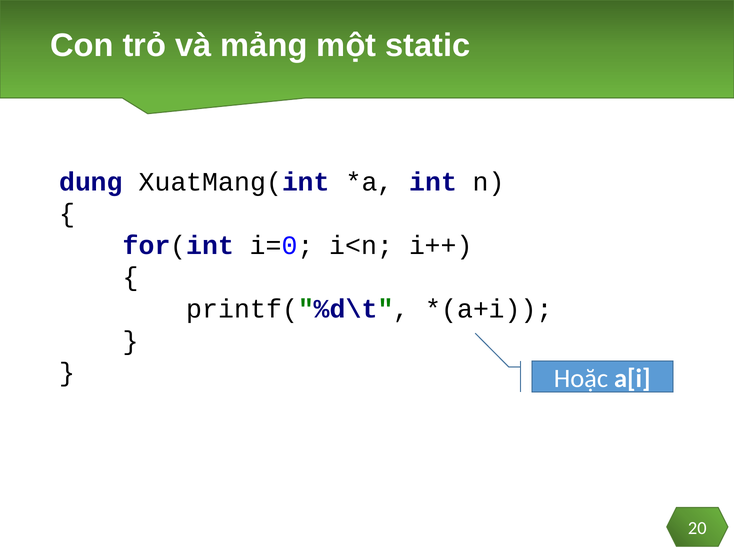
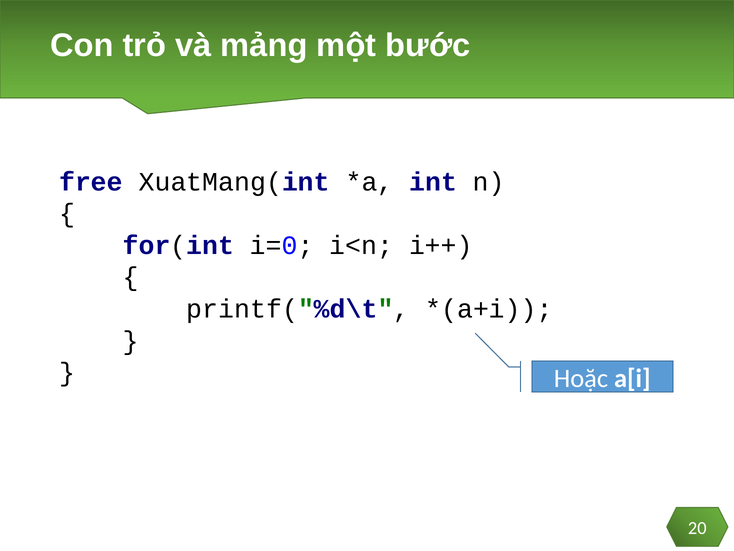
static: static -> bước (428, 46)
dung: dung -> free (91, 182)
